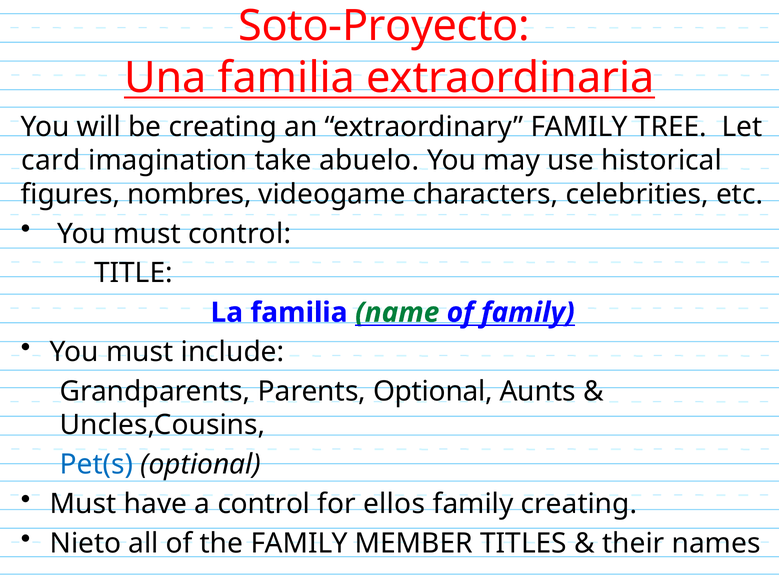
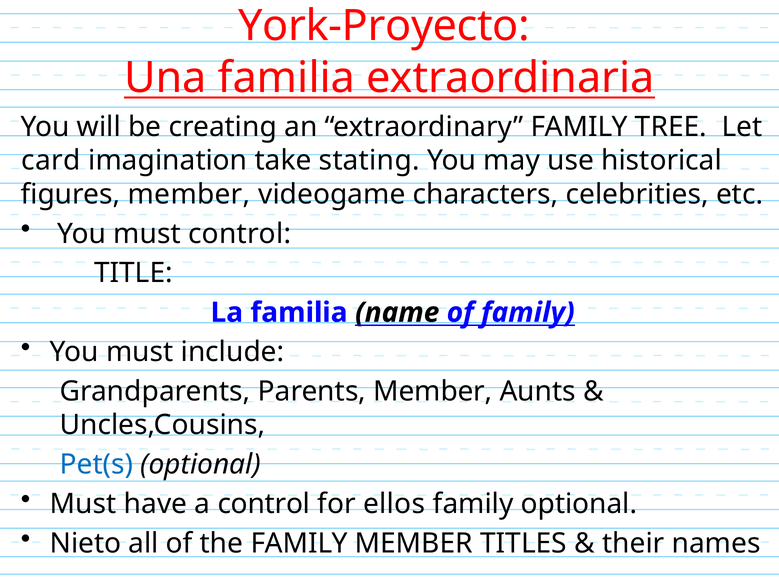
Soto-Proyecto: Soto-Proyecto -> York-Proyecto (384, 26)
abuelo: abuelo -> stating (369, 160)
figures nombres: nombres -> member (189, 194)
name colour: green -> black (397, 312)
Parents Optional: Optional -> Member (433, 391)
family creating: creating -> optional (579, 503)
